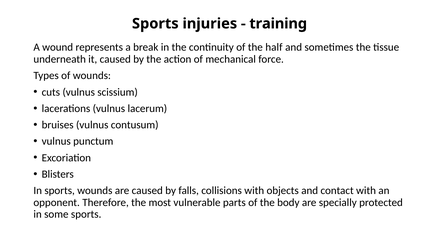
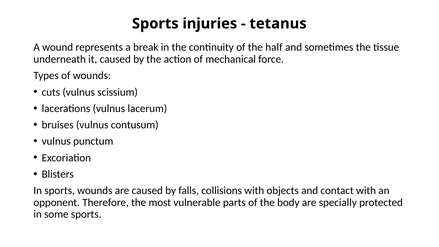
training: training -> tetanus (278, 24)
